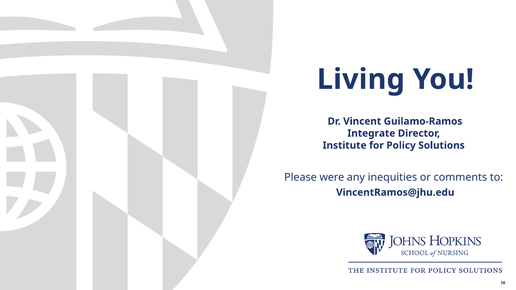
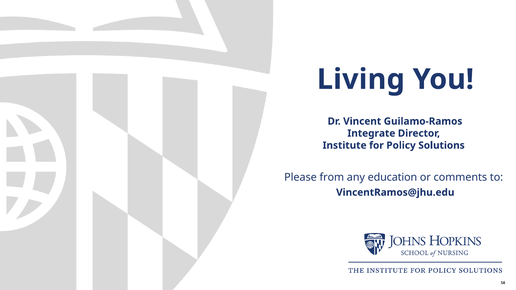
were: were -> from (332, 177)
inequities: inequities -> education (392, 177)
